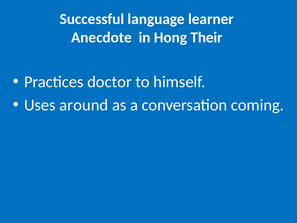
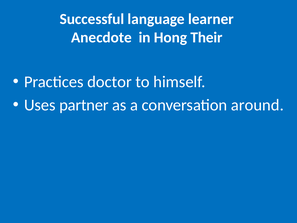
around: around -> partner (84, 105)
coming: coming -> around (257, 105)
